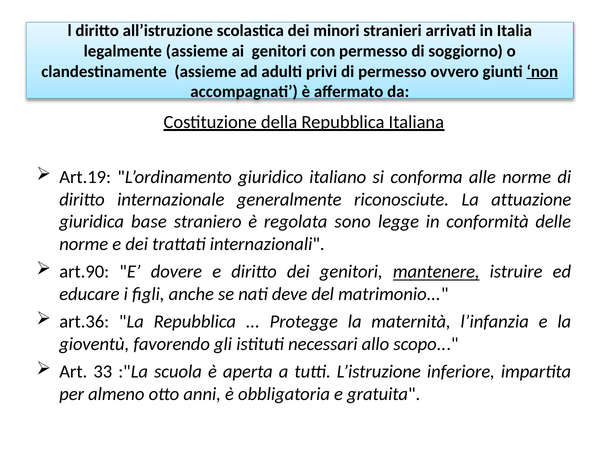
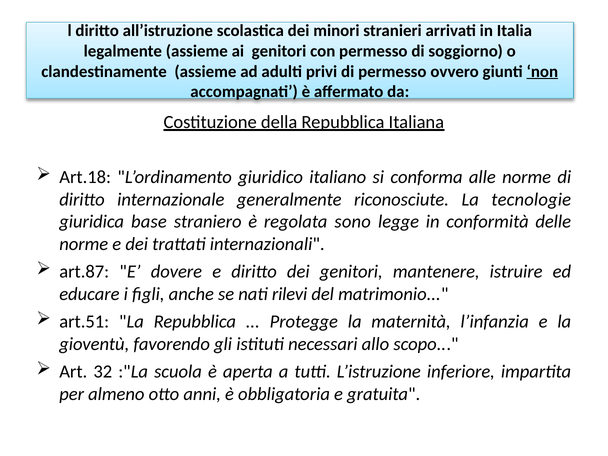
Art.19: Art.19 -> Art.18 (85, 177)
attuazione: attuazione -> tecnologie (531, 200)
art.90: art.90 -> art.87 (84, 272)
mantenere underline: present -> none (436, 272)
deve: deve -> rilevi (290, 294)
art.36: art.36 -> art.51 (84, 322)
33: 33 -> 32 (103, 372)
